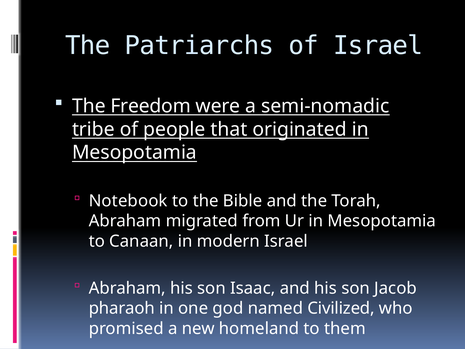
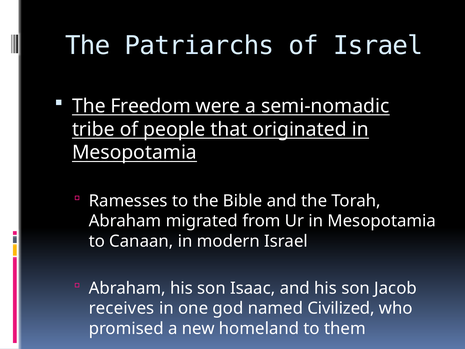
Notebook: Notebook -> Ramesses (128, 201)
pharaoh: pharaoh -> receives (122, 308)
